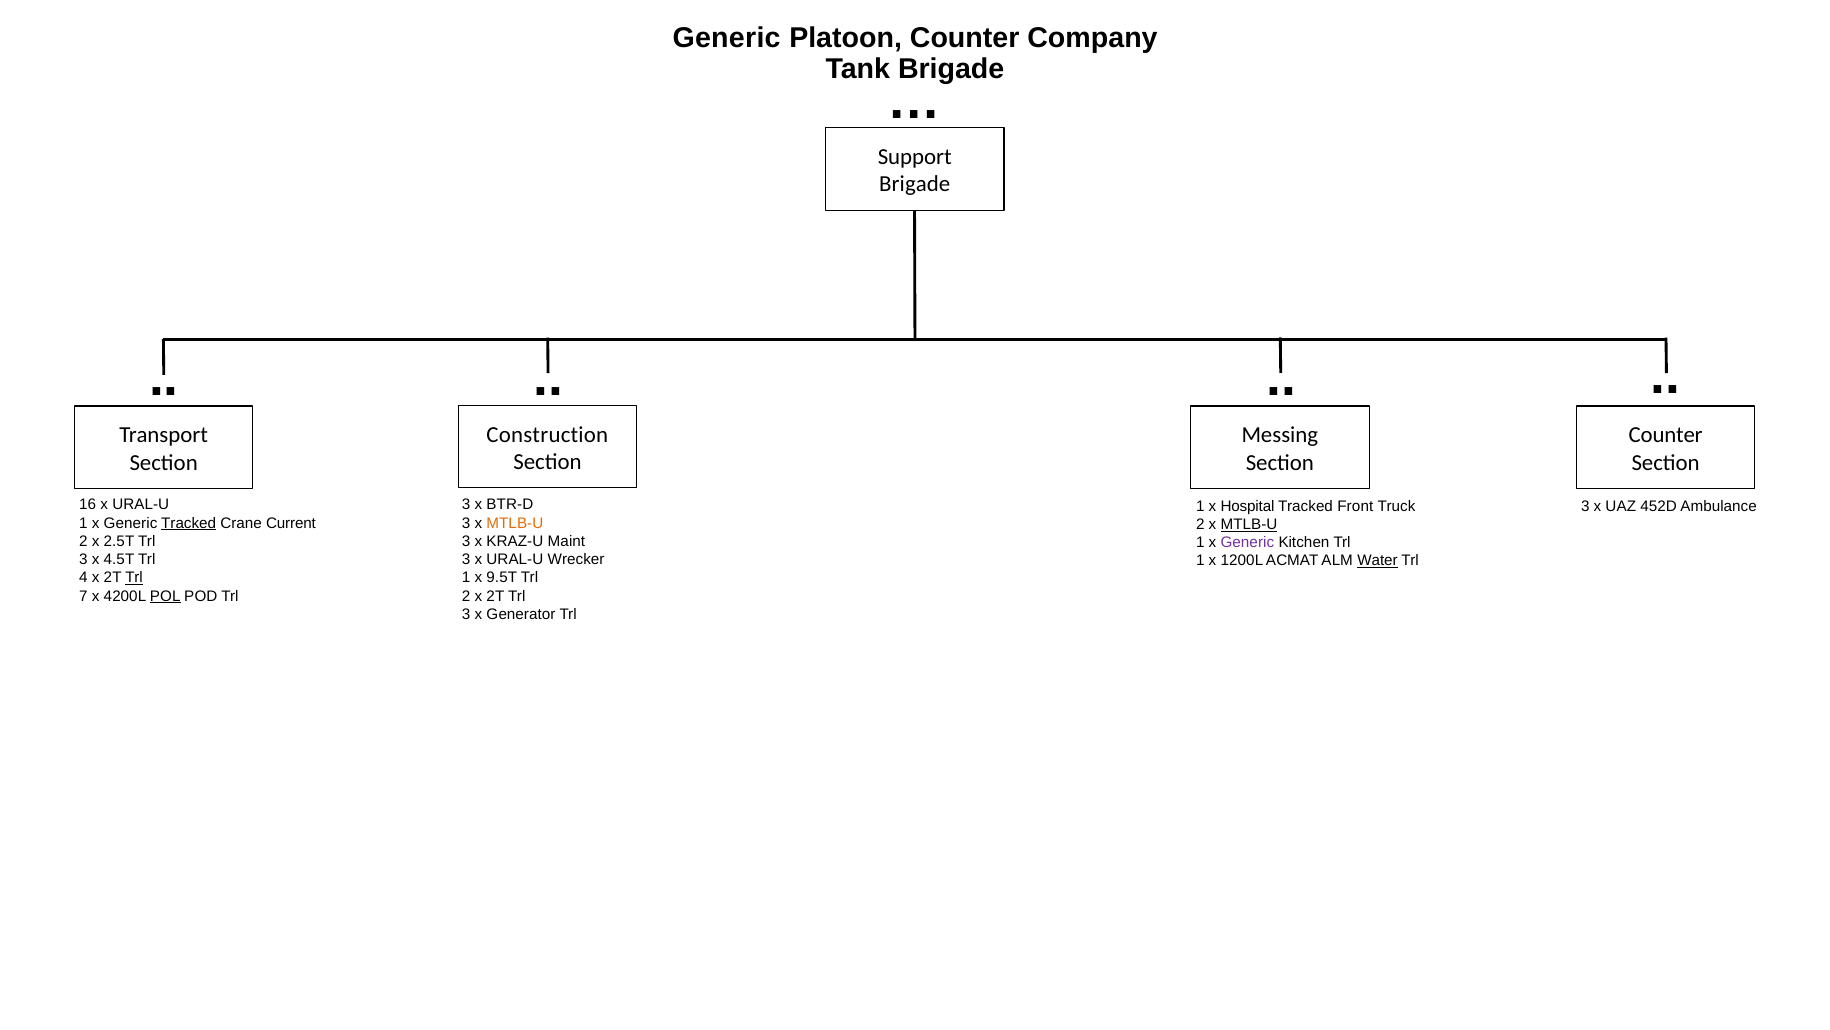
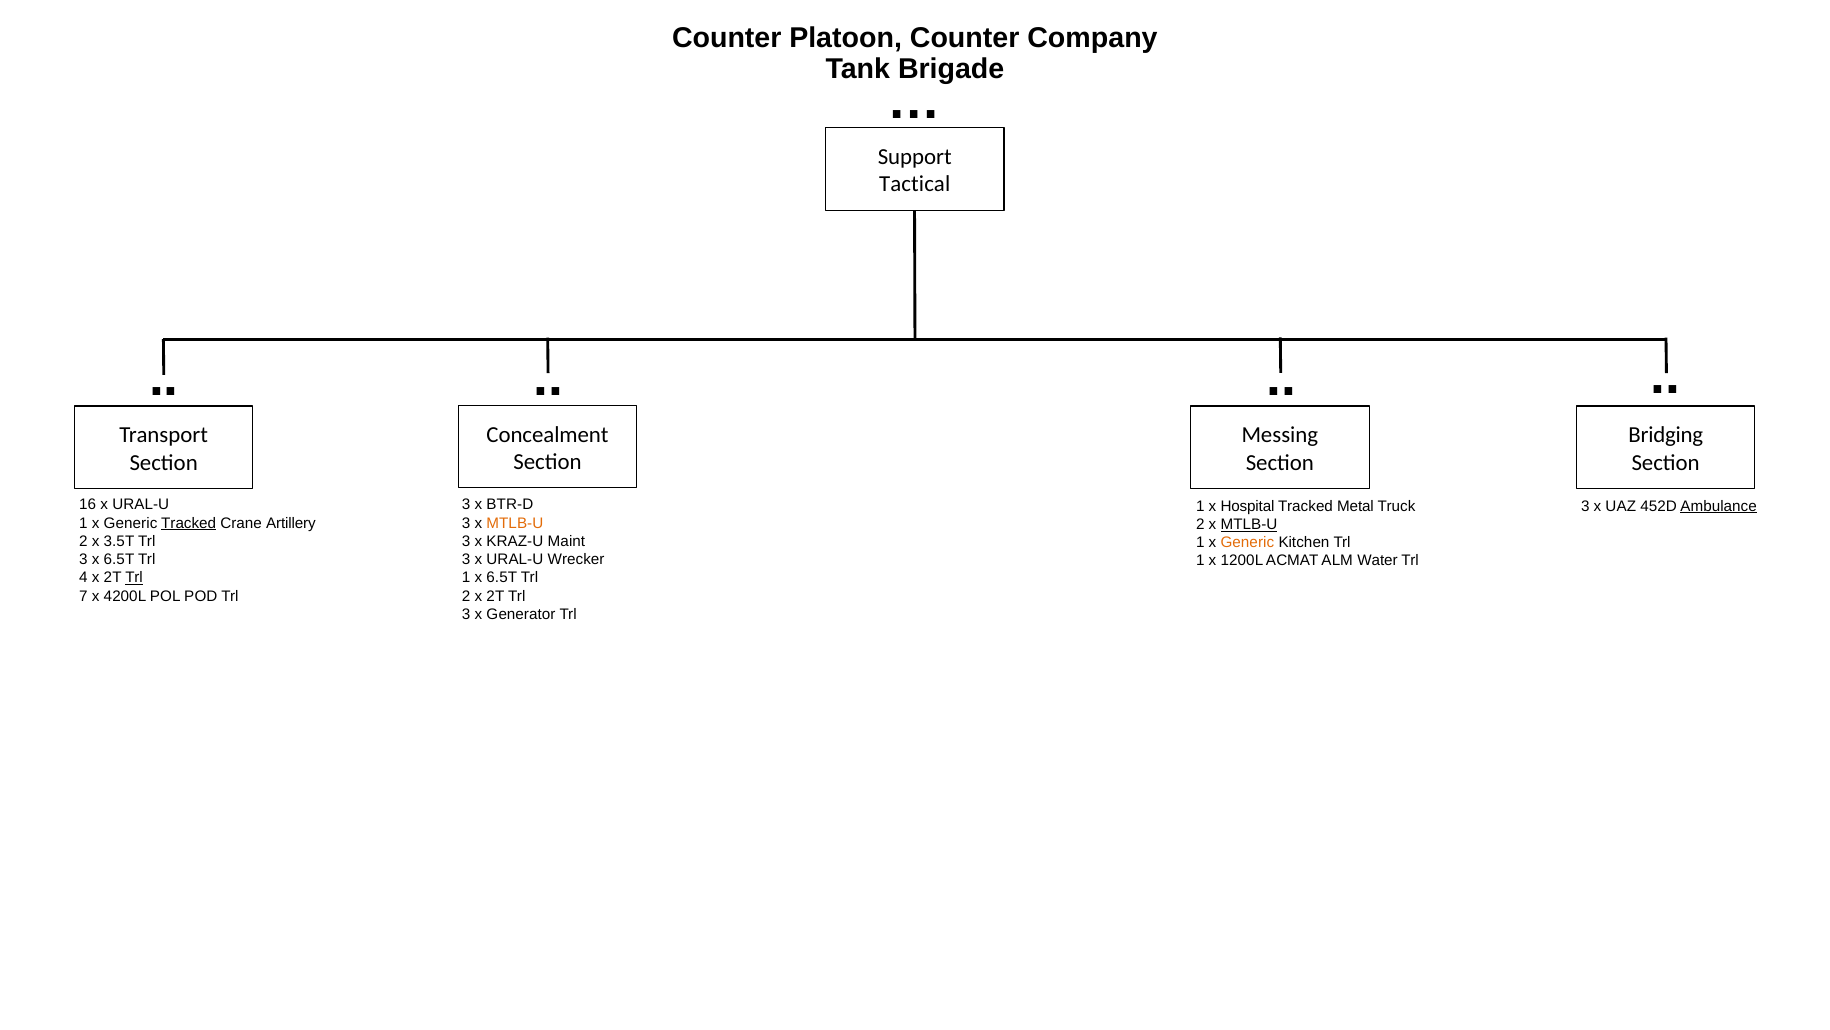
Generic: Generic -> Counter (727, 38)
Brigade: Brigade -> Tactical (915, 184)
Construction: Construction -> Concealment (547, 434)
Counter: Counter -> Bridging (1666, 435)
Front: Front -> Metal (1356, 506)
Ambulance underline: none -> present (1719, 506)
Current: Current -> Artillery (291, 523)
2.5T: 2.5T -> 3.5T (119, 541)
Generic colour: purple -> orange (1247, 542)
3 x 4.5T: 4.5T -> 6.5T (119, 559)
Water underline: present -> none (1378, 561)
1 x 9.5T: 9.5T -> 6.5T (502, 578)
POL underline: present -> none (165, 596)
